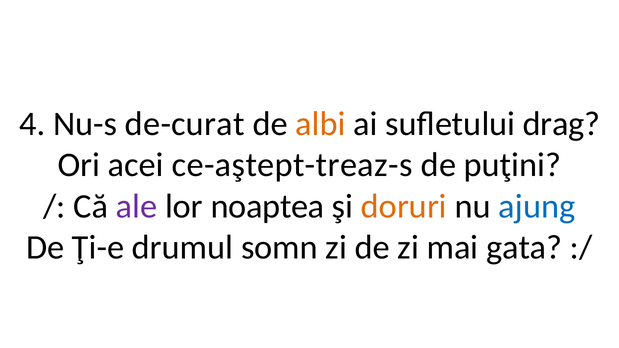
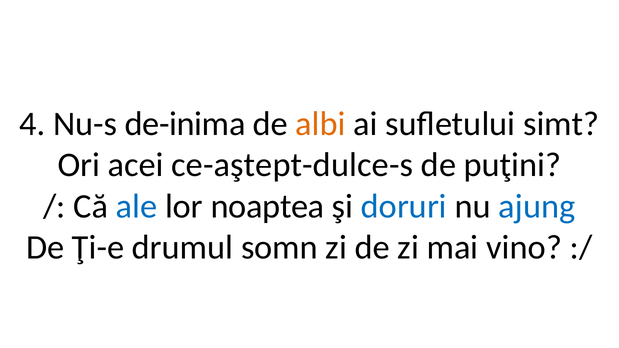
de-curat: de-curat -> de-inima (185, 124)
drag: drag -> simt (561, 124)
ce-aştept-treaz-s: ce-aştept-treaz-s -> ce-aştept-dulce-s (292, 165)
ale colour: purple -> blue (137, 206)
doruri colour: orange -> blue (404, 206)
gata: gata -> vino (524, 248)
